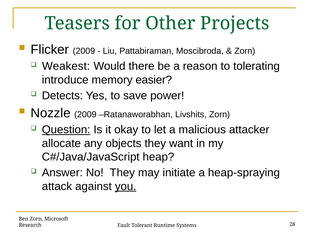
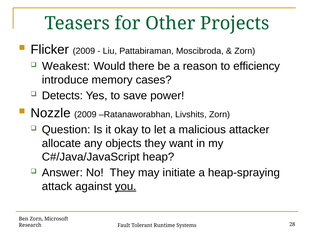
tolerating: tolerating -> efficiency (257, 66)
easier: easier -> cases (154, 80)
Question underline: present -> none (66, 130)
